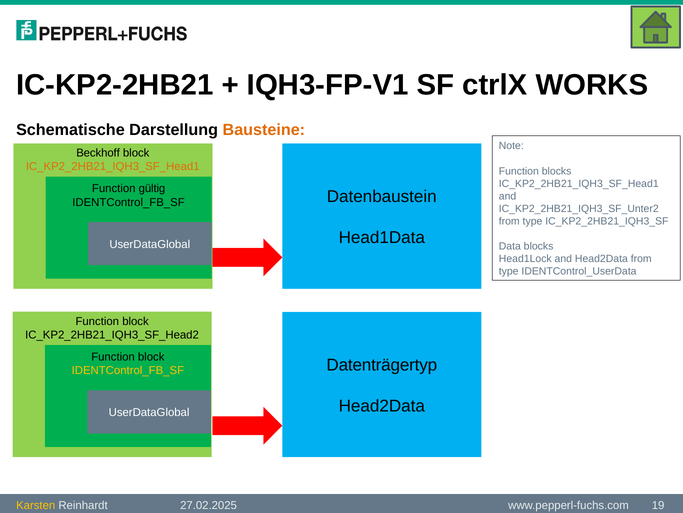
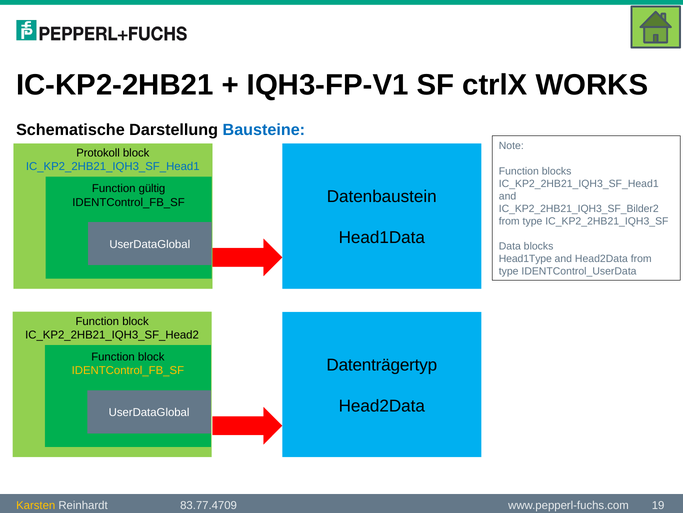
Bausteine colour: orange -> blue (264, 130)
Beckhoff: Beckhoff -> Protokoll (98, 153)
IC_KP2_2HB21_IQH3_SF_Head1 colour: orange -> blue (113, 166)
IC_KP2_2HB21_IQH3_SF_Unter2: IC_KP2_2HB21_IQH3_SF_Unter2 -> IC_KP2_2HB21_IQH3_SF_Bilder2 (579, 208)
Head1Lock: Head1Lock -> Head1Type (525, 259)
27.02.2025: 27.02.2025 -> 83.77.4709 (209, 505)
